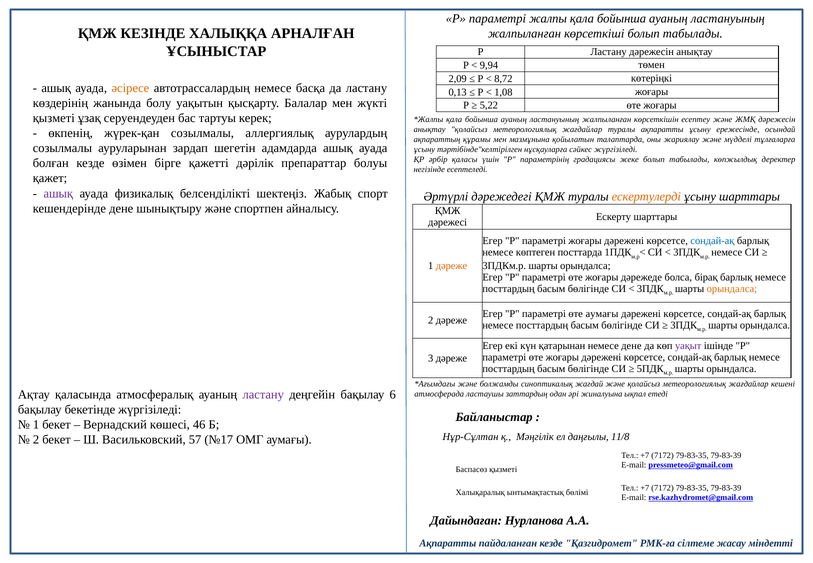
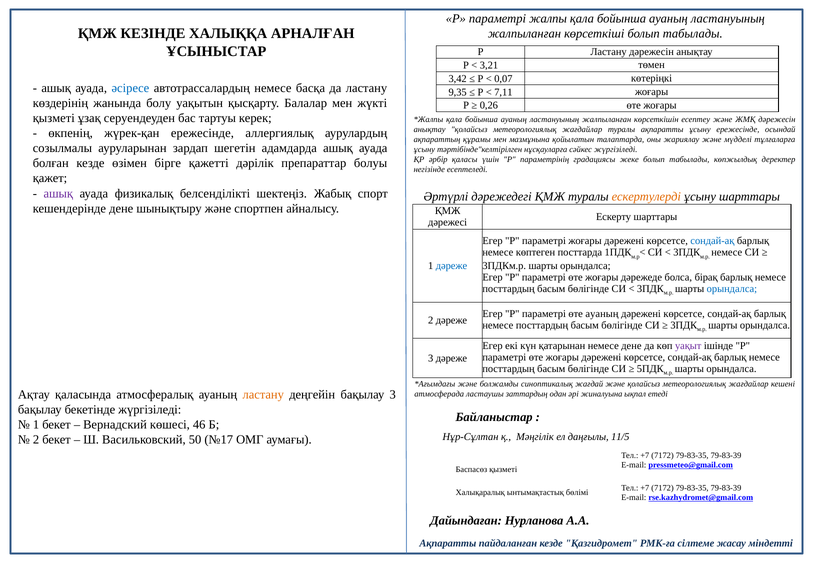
9,94: 9,94 -> 3,21 (489, 65)
2,09: 2,09 -> 3,42 (458, 79)
8,72: 8,72 -> 0,07 (503, 79)
әсіресе colour: orange -> blue (130, 88)
0,13: 0,13 -> 9,35 (458, 92)
1,08: 1,08 -> 7,11 (503, 92)
5,22: 5,22 -> 0,26 (489, 105)
жүрек-қан созылмалы: созылмалы -> ережесінде (202, 133)
дәреже colour: orange -> blue (452, 266)
орындалса colour: orange -> blue (732, 289)
өте аумағы: аумағы -> ауаның (602, 314)
ластану colour: purple -> orange (263, 394)
бақылау 6: 6 -> 3 (393, 394)
11/8: 11/8 -> 11/5 (620, 437)
57: 57 -> 50 (195, 439)
